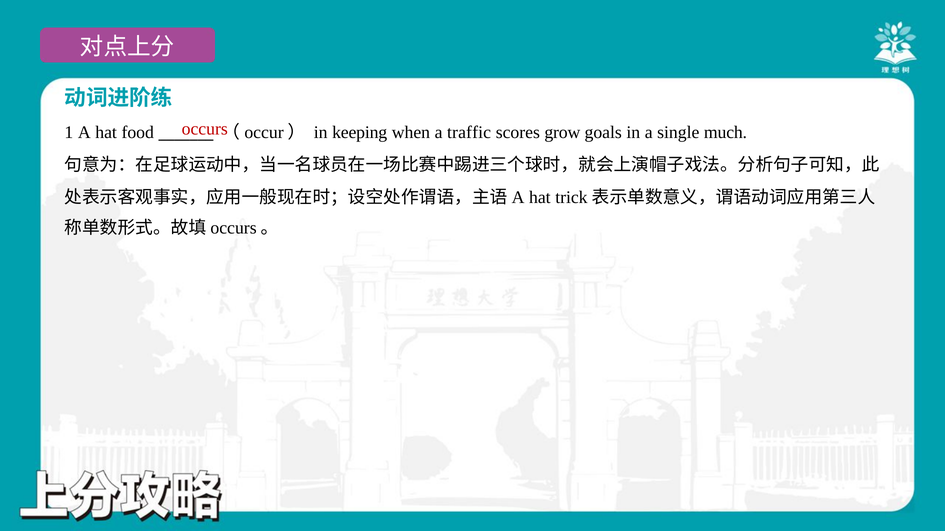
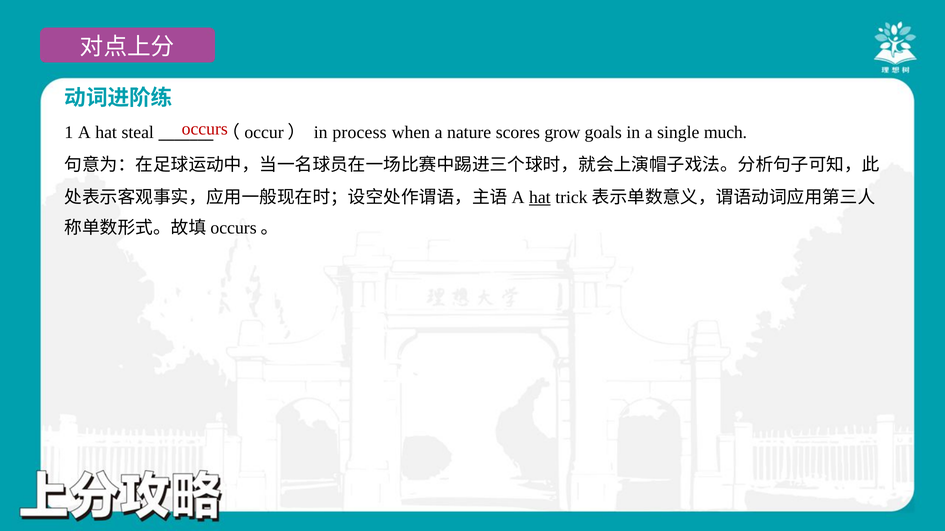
food: food -> steal (138, 132)
keeping: keeping -> process (360, 132)
traffic: traffic -> nature (469, 132)
hat underline: none -> present (540, 198)
